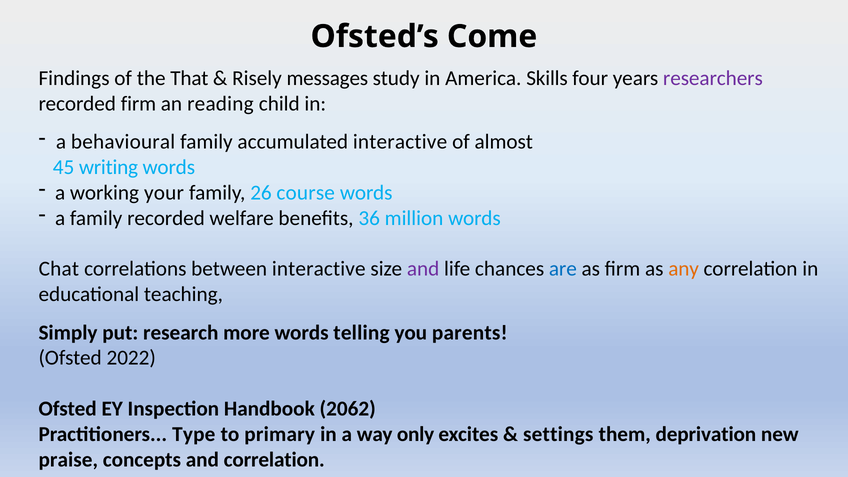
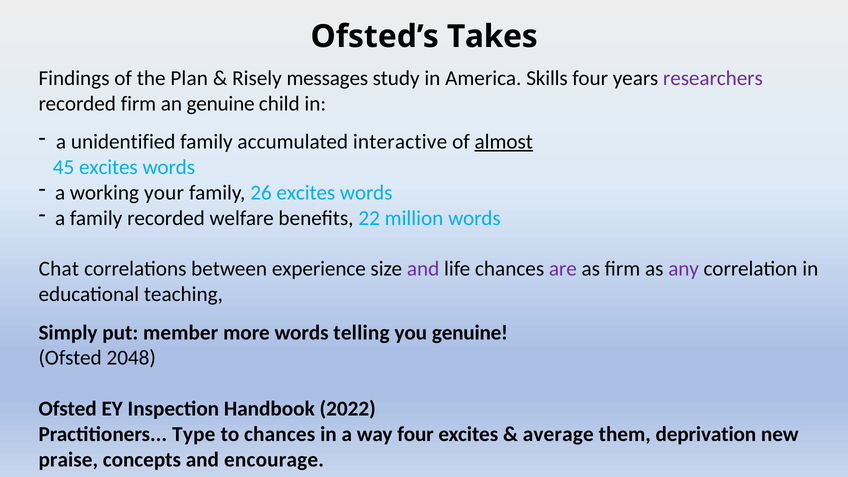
Come: Come -> Takes (492, 37)
That: That -> Plan (189, 78)
an reading: reading -> genuine (221, 104)
behavioural: behavioural -> unidentified (123, 142)
almost underline: none -> present (504, 142)
45 writing: writing -> excites (108, 167)
26 course: course -> excites (306, 193)
36: 36 -> 22 (369, 218)
between interactive: interactive -> experience (319, 269)
are colour: blue -> purple (563, 269)
any colour: orange -> purple (684, 269)
research: research -> member (181, 333)
you parents: parents -> genuine (470, 333)
2022: 2022 -> 2048 (131, 358)
2062: 2062 -> 2022 (348, 409)
to primary: primary -> chances (280, 434)
way only: only -> four (416, 434)
settings: settings -> average (558, 434)
and correlation: correlation -> encourage (274, 460)
